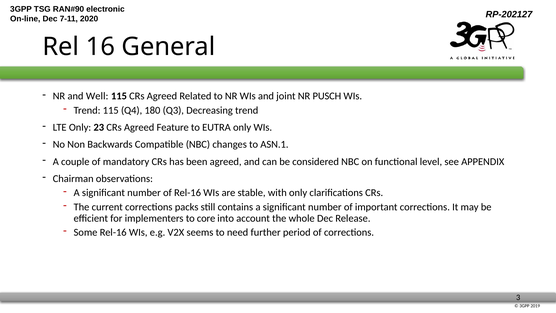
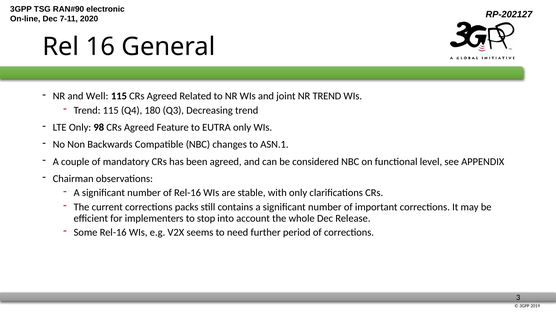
NR PUSCH: PUSCH -> TREND (327, 96)
23: 23 -> 98 (99, 127)
core: core -> stop (206, 218)
